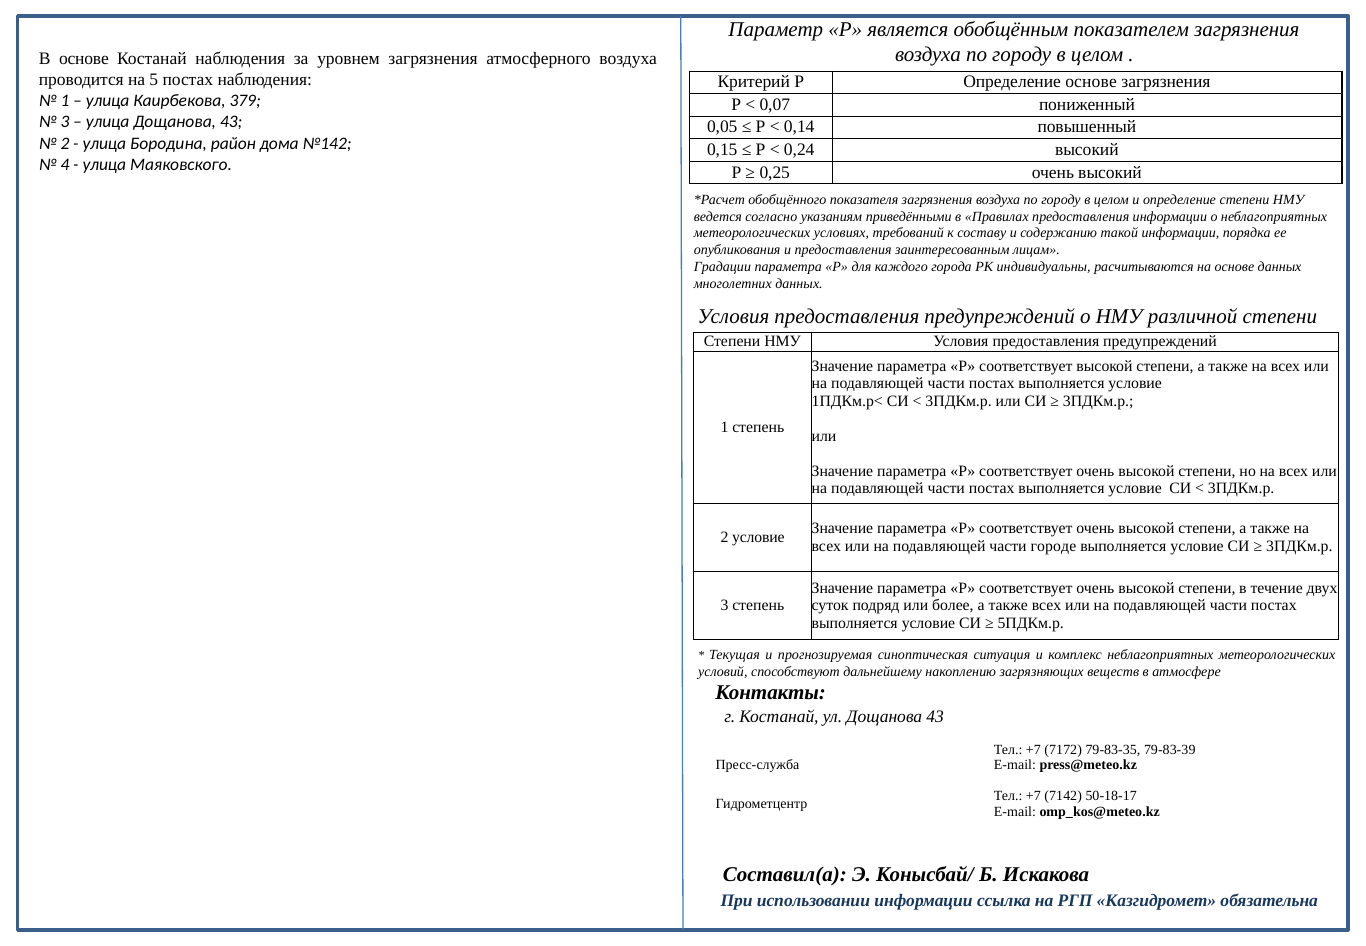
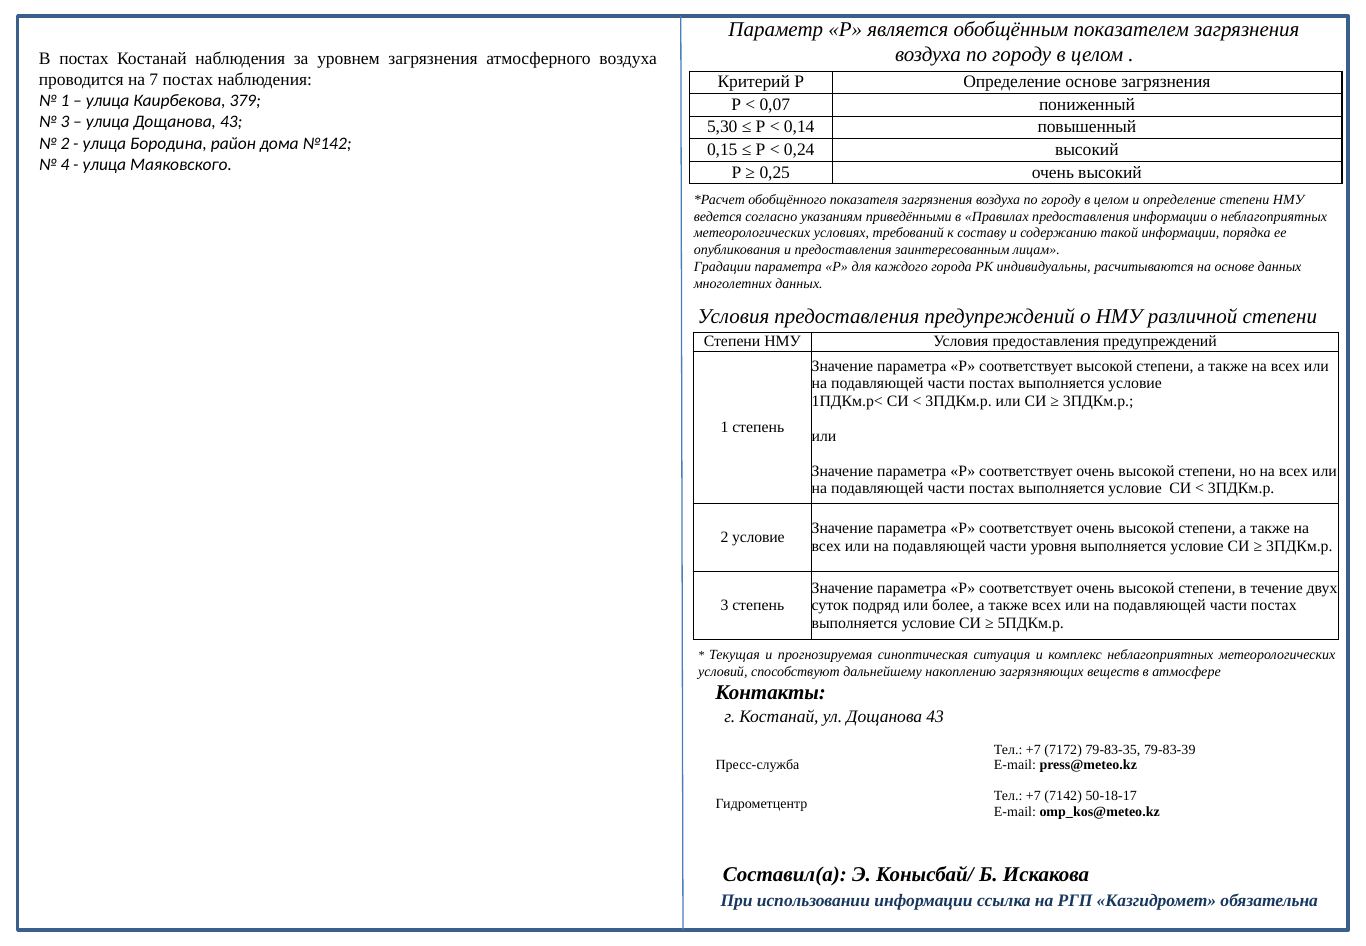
В основе: основе -> постах (84, 59)
5: 5 -> 7 (154, 80)
0,05: 0,05 -> 5,30 (722, 127)
городе: городе -> уровня (1054, 546)
